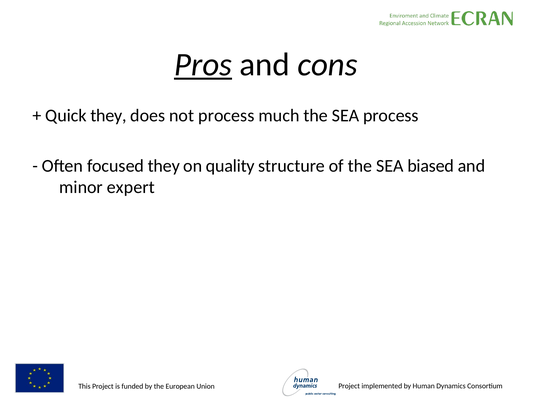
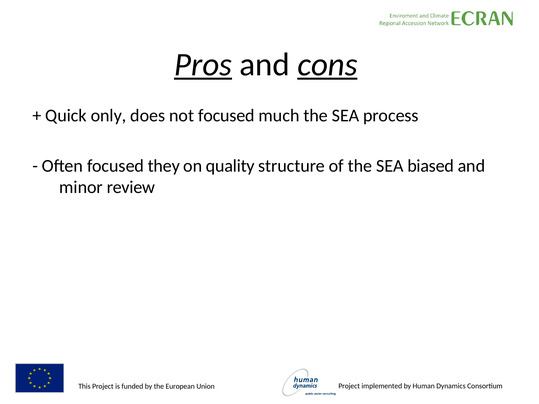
cons underline: none -> present (328, 65)
Quick they: they -> only (109, 116)
not process: process -> focused (226, 116)
expert: expert -> review (131, 187)
